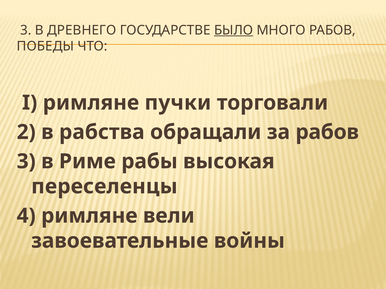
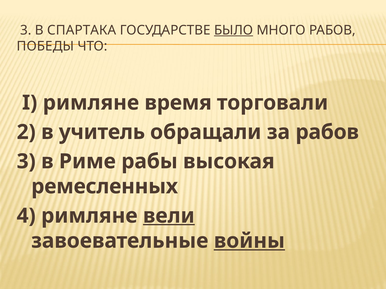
ДРЕВНЕГО: ДРЕВНЕГО -> СПАРТАКА (82, 30)
пучки: пучки -> время (178, 103)
рабства: рабства -> учитель (102, 132)
переселенцы: переселенцы -> ремесленных (105, 187)
вели underline: none -> present (169, 216)
войны underline: none -> present (249, 241)
